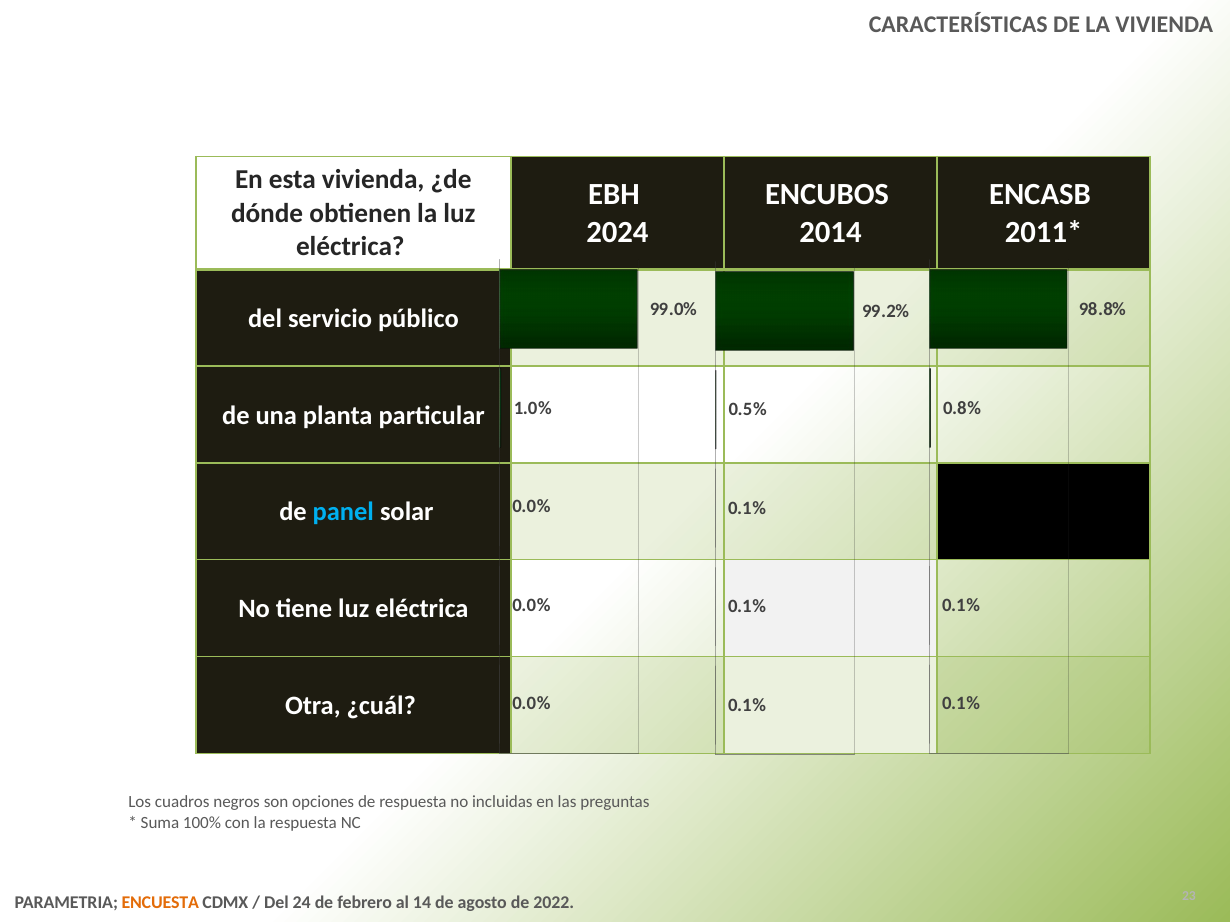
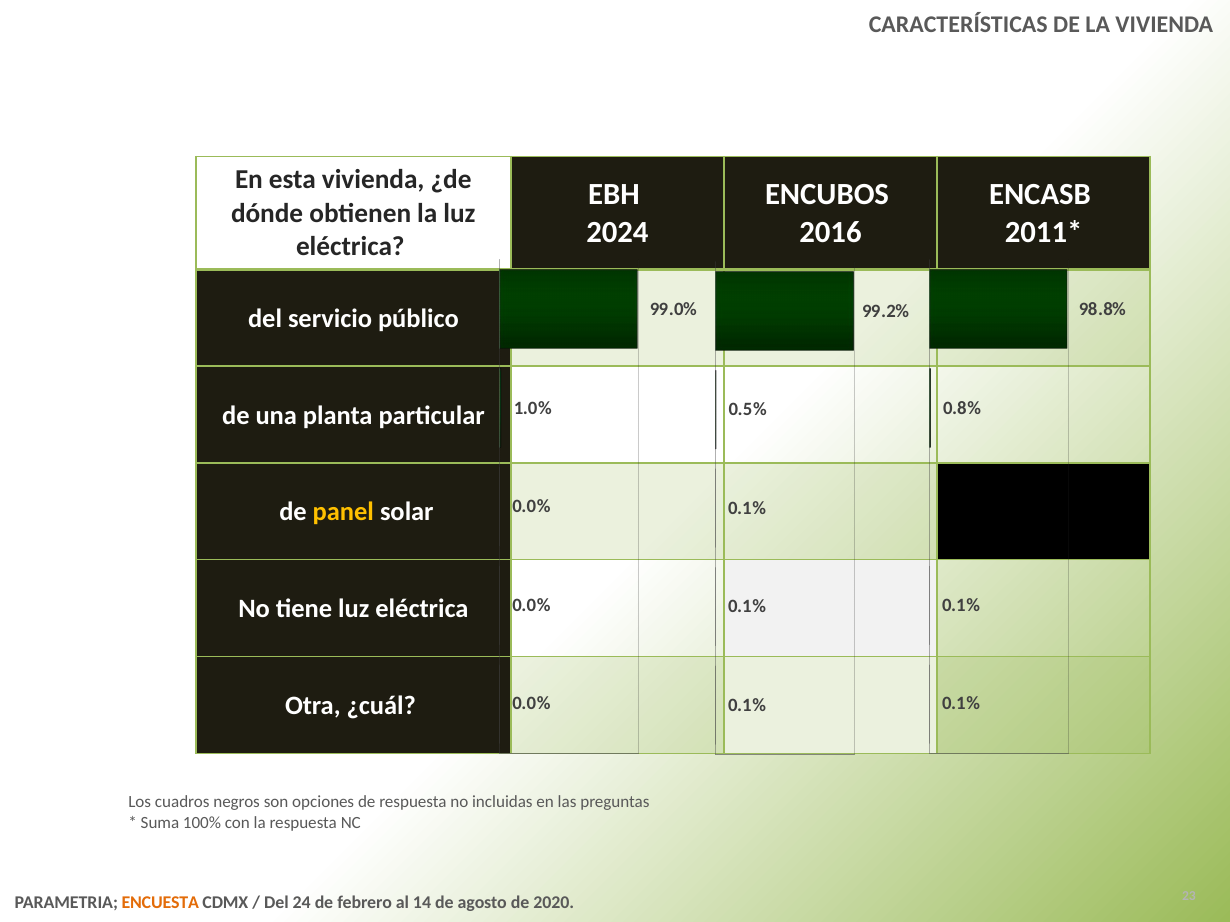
2014: 2014 -> 2016 (830, 232)
panel colour: light blue -> yellow (343, 512)
2022: 2022 -> 2020 (554, 903)
